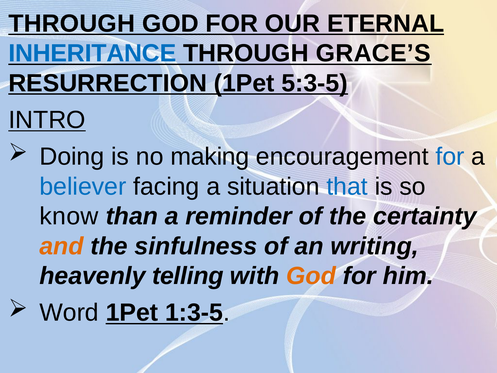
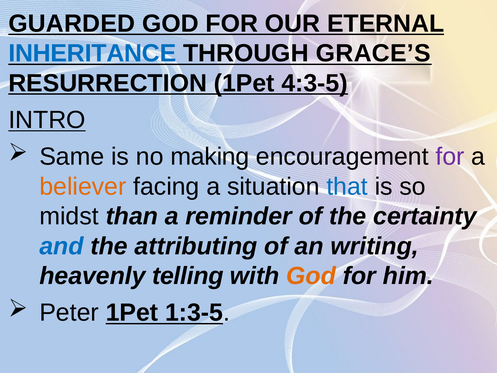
THROUGH: THROUGH -> GUARDED (72, 23)
5:3-5: 5:3-5 -> 4:3-5 (315, 83)
Doing: Doing -> Same (72, 157)
for colour: blue -> purple (450, 157)
believer colour: blue -> orange (83, 186)
know: know -> midst (69, 216)
and colour: orange -> blue (61, 246)
sinfulness: sinfulness -> attributing (196, 246)
Word: Word -> Peter (69, 313)
